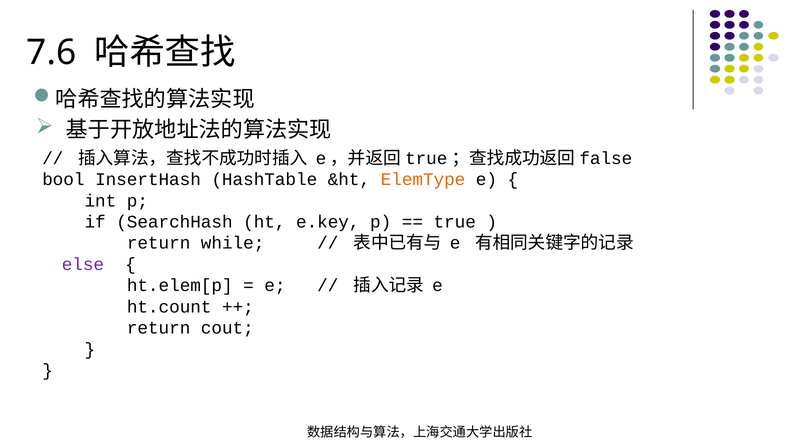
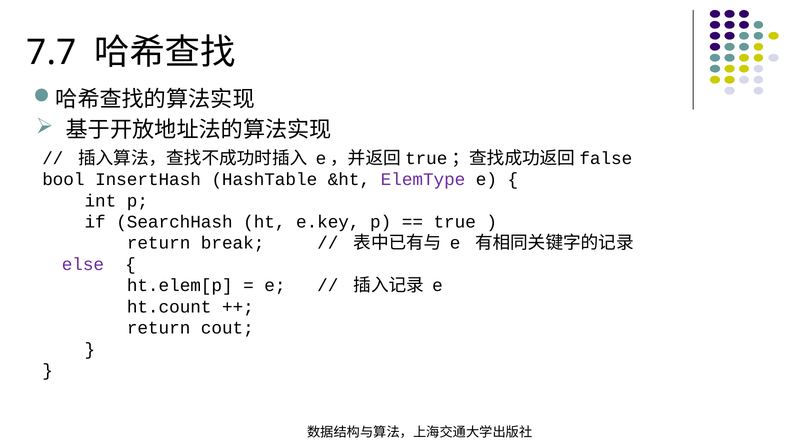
7.6: 7.6 -> 7.7 (51, 52)
ElemType colour: orange -> purple (423, 179)
while: while -> break (233, 243)
